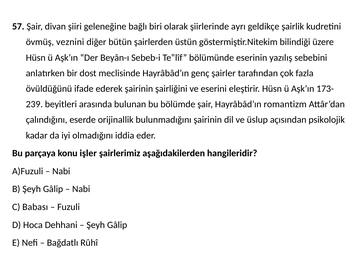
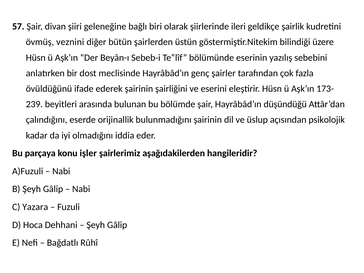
ayrı: ayrı -> ileri (238, 26)
romantizm: romantizm -> düşündüğü (285, 104)
Babası: Babası -> Yazara (35, 207)
